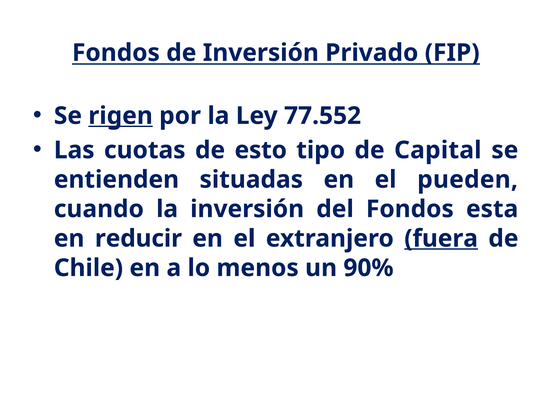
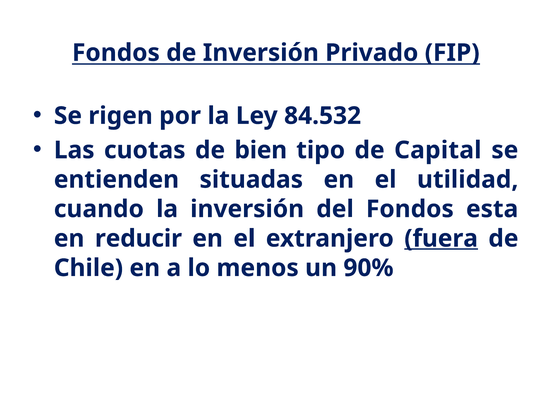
rigen underline: present -> none (121, 116)
77.552: 77.552 -> 84.532 (323, 116)
esto: esto -> bien (261, 150)
pueden: pueden -> utilidad (468, 180)
